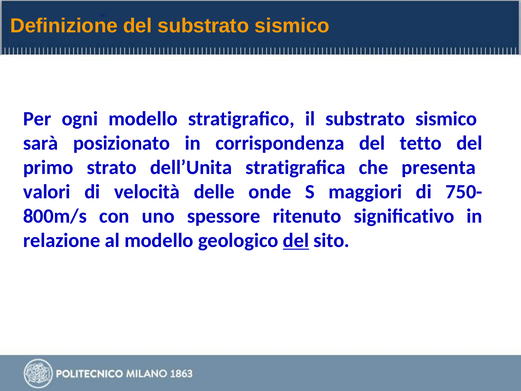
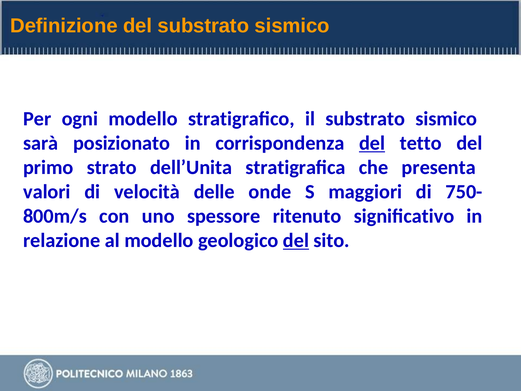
del underline: none -> present (372, 143)
